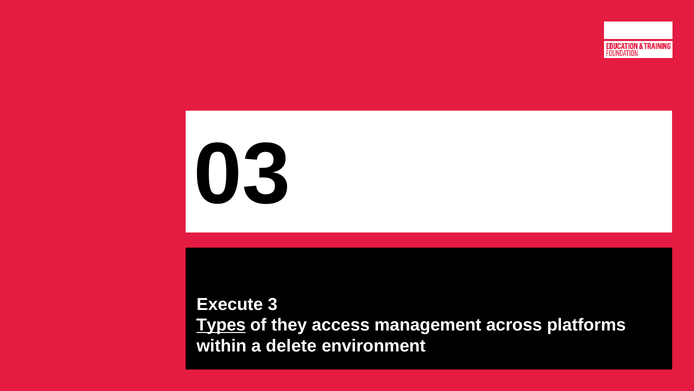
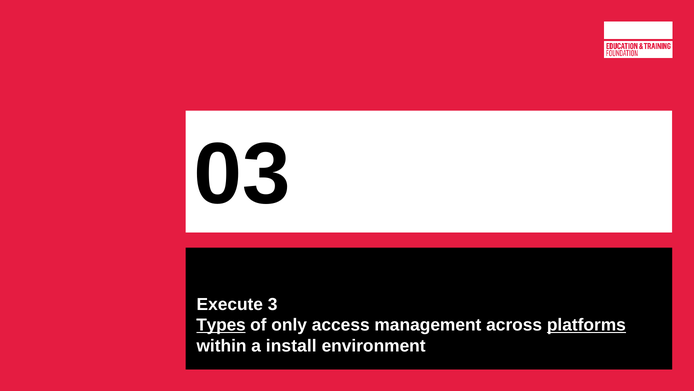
they: they -> only (289, 325)
platforms underline: none -> present (586, 325)
delete: delete -> install (291, 345)
